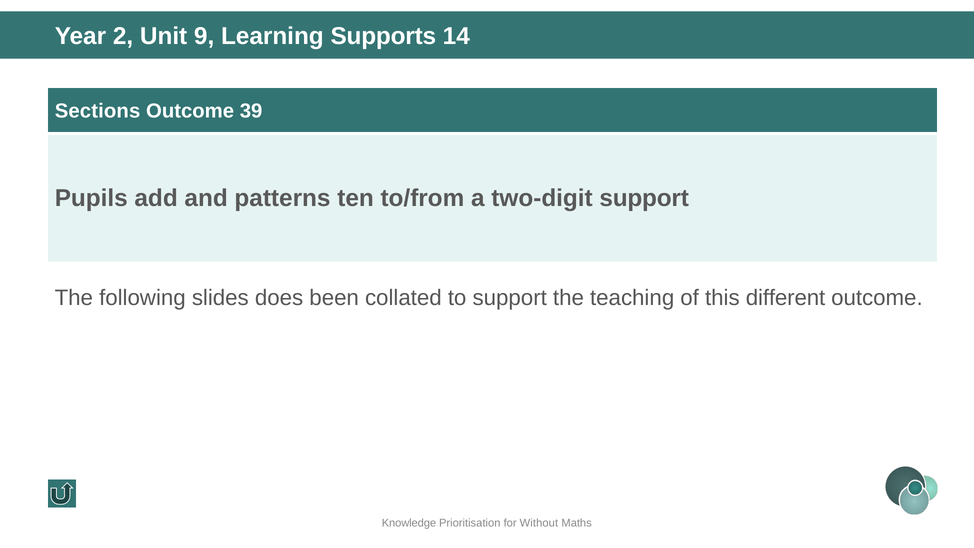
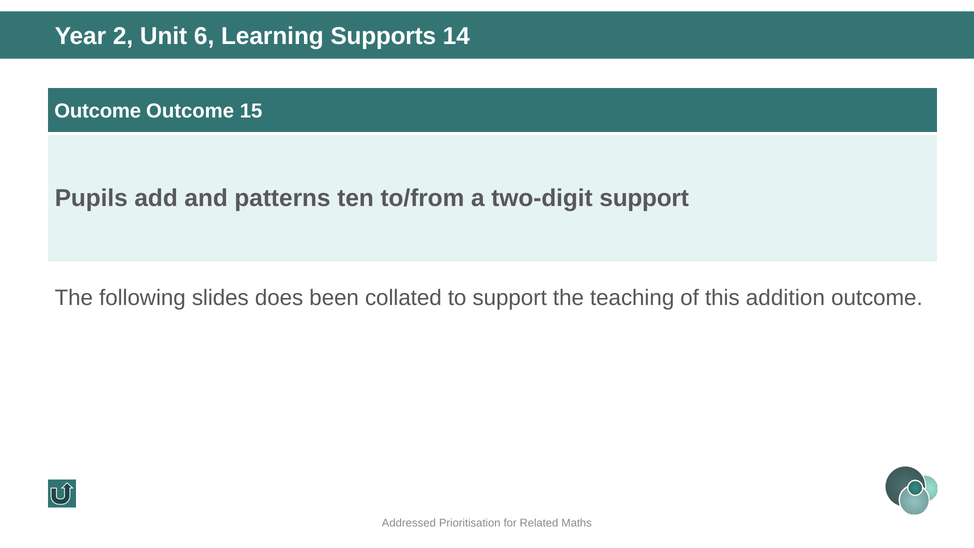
9: 9 -> 6 (204, 36)
Sections: Sections -> Outcome (98, 111)
39: 39 -> 15 (251, 111)
different: different -> addition (785, 298)
Knowledge: Knowledge -> Addressed (409, 523)
Without: Without -> Related (539, 523)
